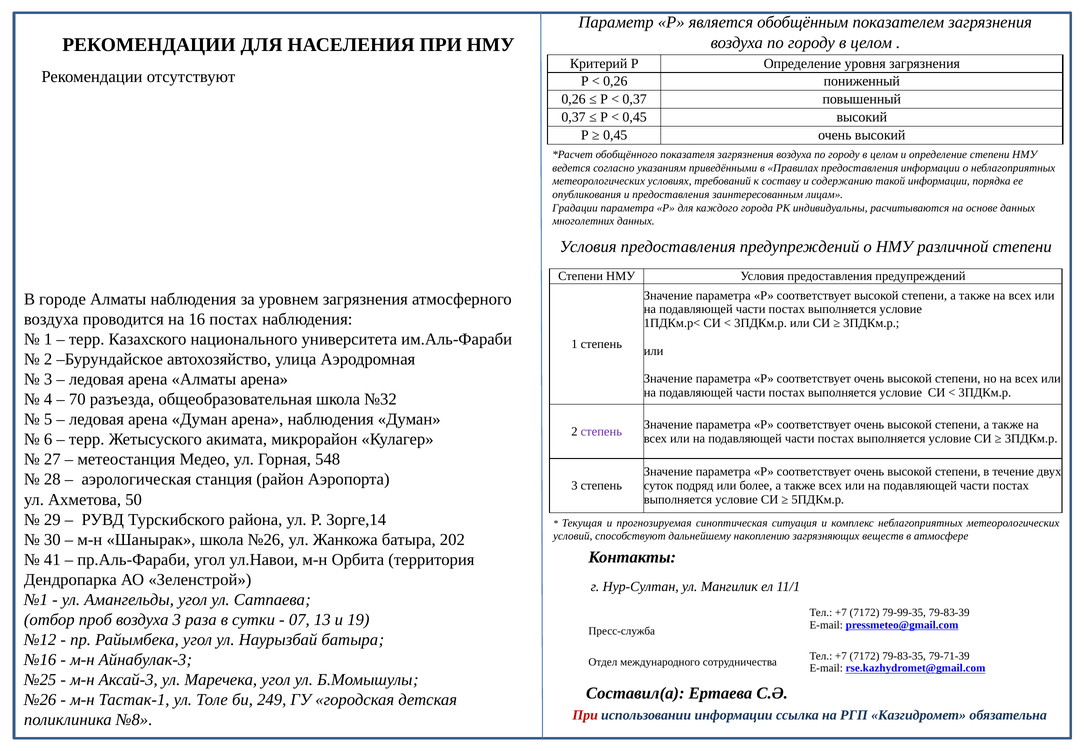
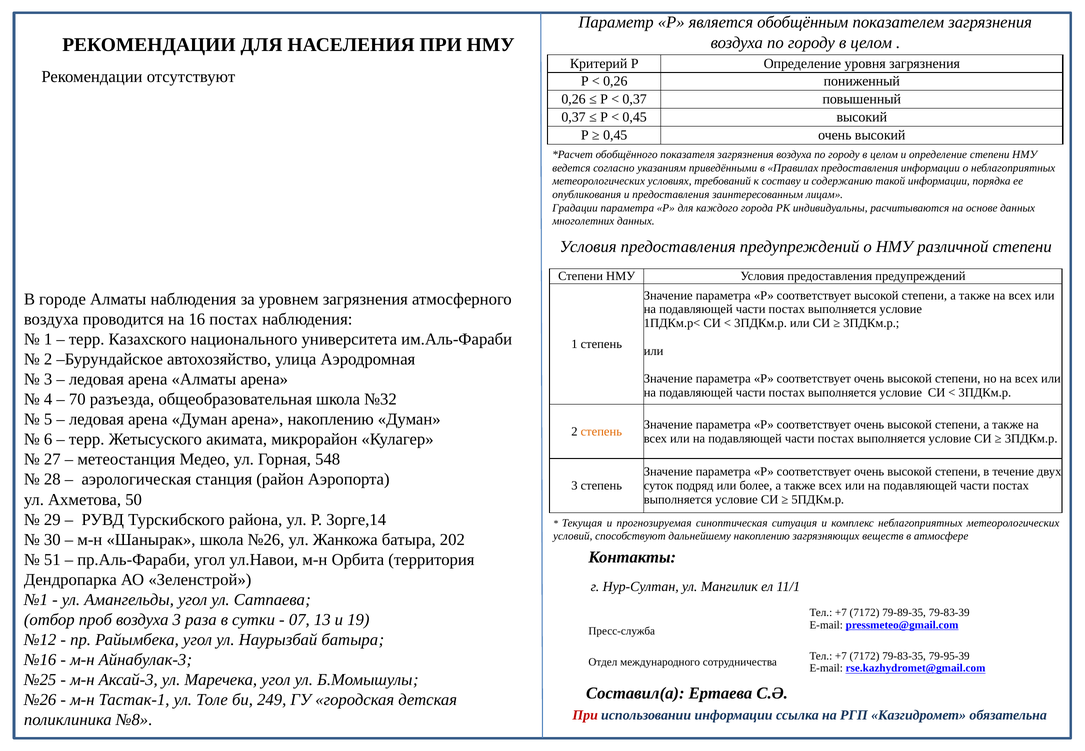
арена наблюдения: наблюдения -> накоплению (331, 419)
степень colour: purple -> orange (601, 432)
41: 41 -> 51 (52, 560)
79-99-35: 79-99-35 -> 79-89-35 (904, 613)
79-71-39: 79-71-39 -> 79-95-39 (949, 656)
